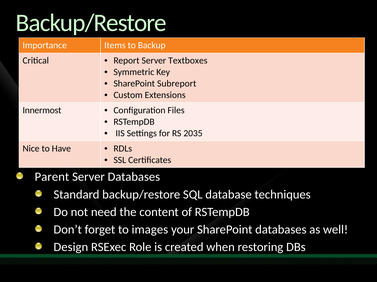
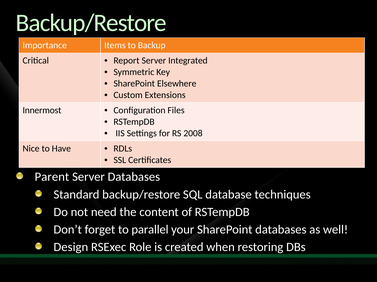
Textboxes: Textboxes -> Integrated (188, 61)
Subreport: Subreport -> Elsewhere (177, 84)
2035: 2035 -> 2008 (193, 134)
images: images -> parallel (150, 230)
